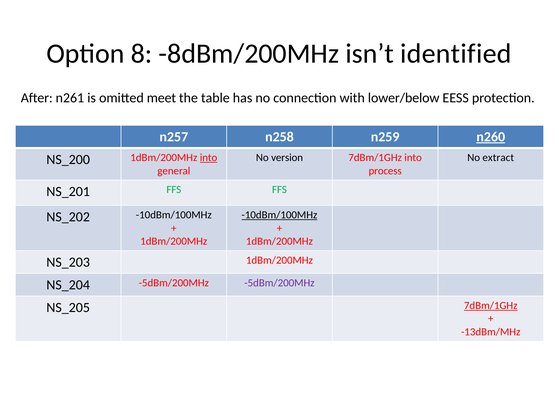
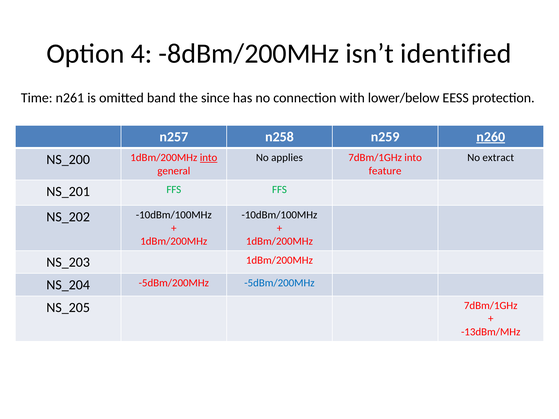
8: 8 -> 4 (142, 54)
After: After -> Time (37, 98)
meet: meet -> band (161, 98)
table: table -> since (215, 98)
version: version -> applies (287, 158)
process: process -> feature (385, 171)
-10dBm/100MHz underline: present -> none (279, 215)
-5dBm/200MHz colour: purple -> blue (279, 283)
7dBm/1GHz underline: present -> none (491, 306)
